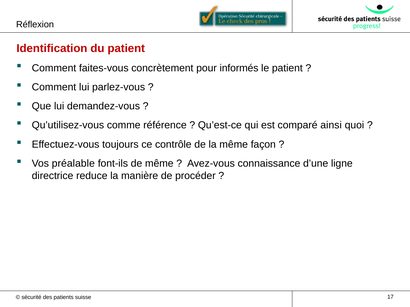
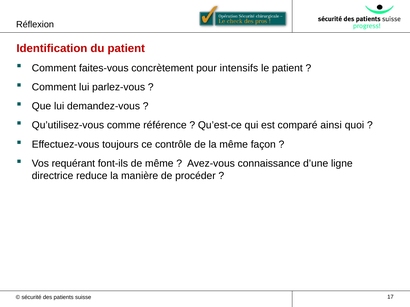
informés: informés -> intensifs (239, 68)
préalable: préalable -> requérant (73, 164)
